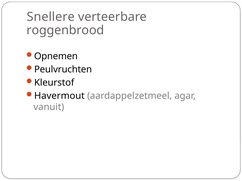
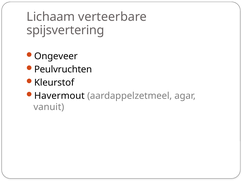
Snellere: Snellere -> Lichaam (51, 17)
roggenbrood: roggenbrood -> spijsvertering (65, 30)
Opnemen: Opnemen -> Ongeveer (56, 56)
